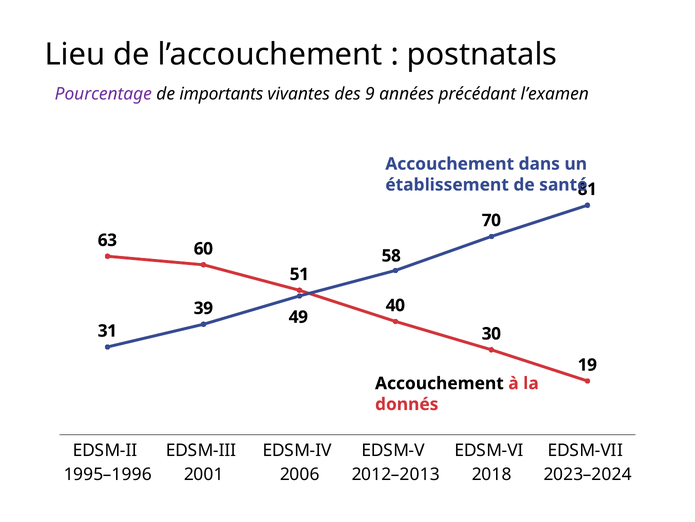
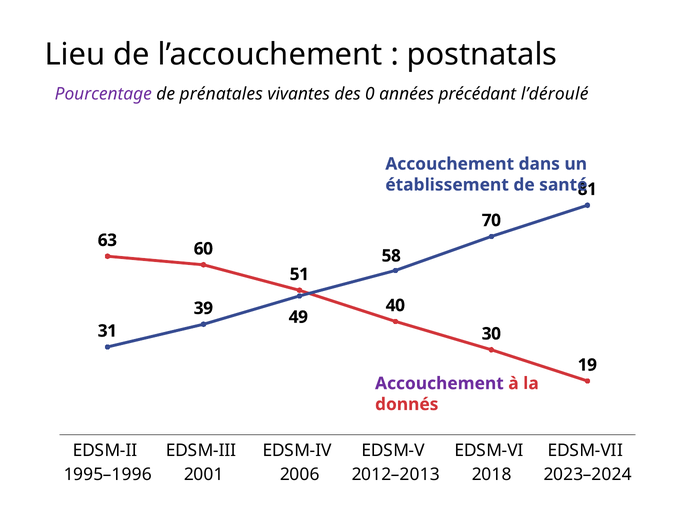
importants: importants -> prénatales (221, 94)
9: 9 -> 0 (370, 94)
l’examen: l’examen -> l’déroulé (555, 94)
Accouchement colour: black -> purple (439, 383)
